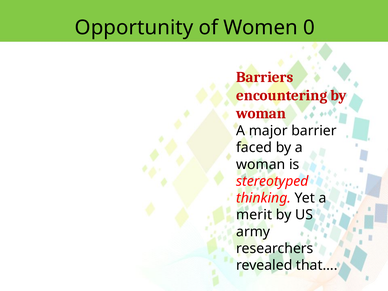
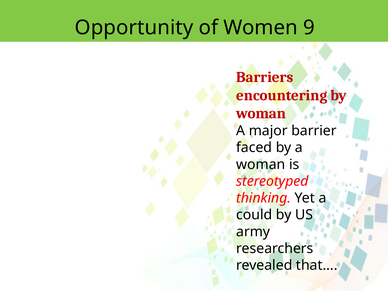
0: 0 -> 9 (309, 28)
merit: merit -> could (254, 215)
